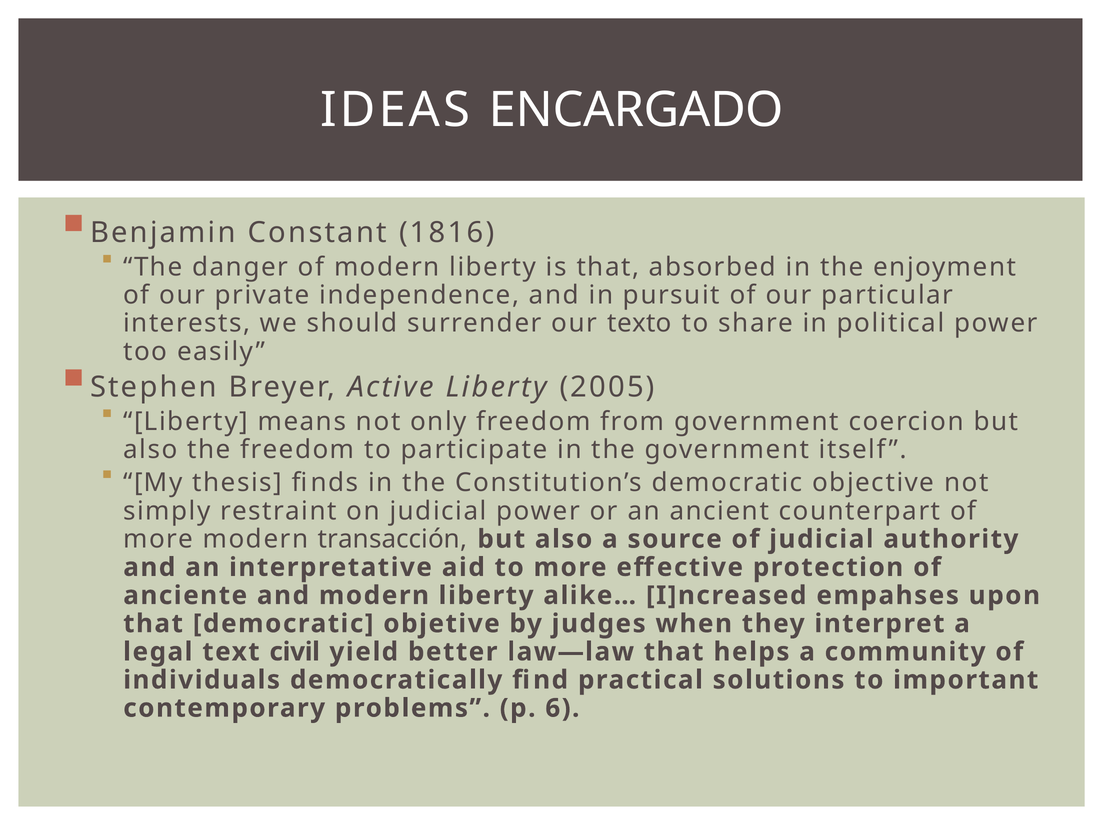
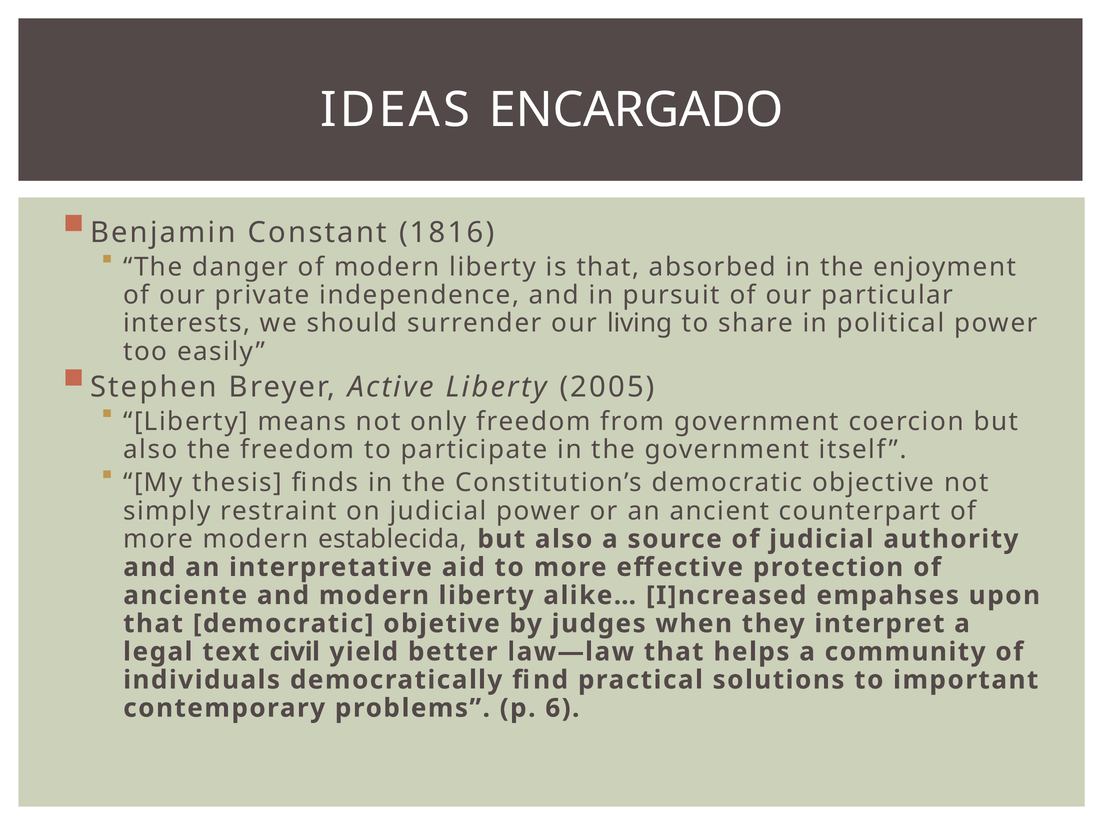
texto: texto -> living (640, 323)
transacción: transacción -> establecida (392, 539)
